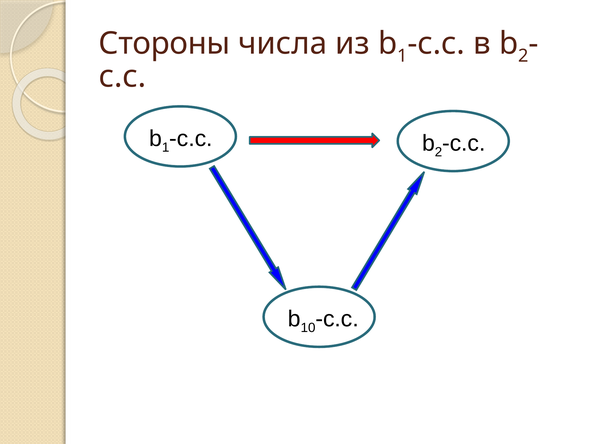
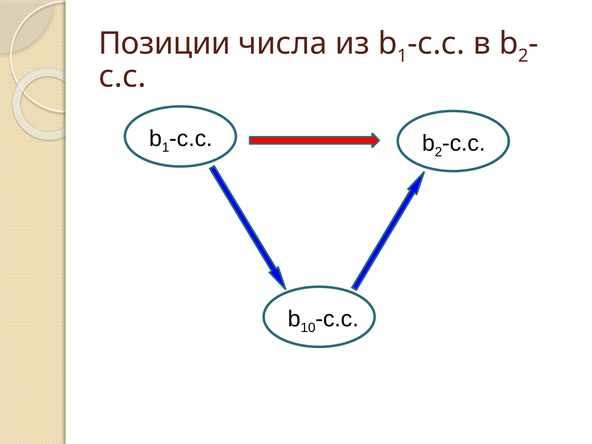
Стороны: Стороны -> Позиции (165, 44)
